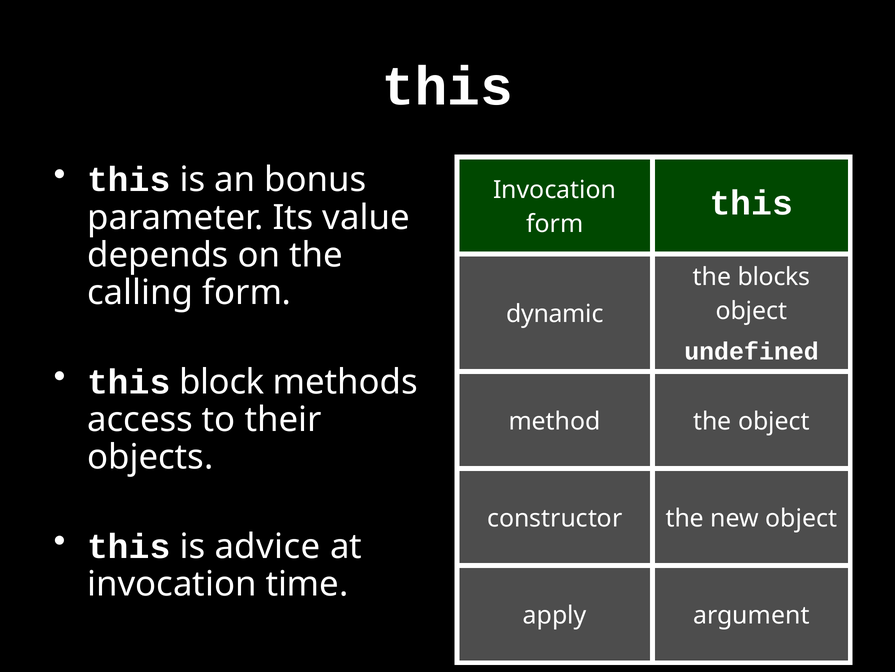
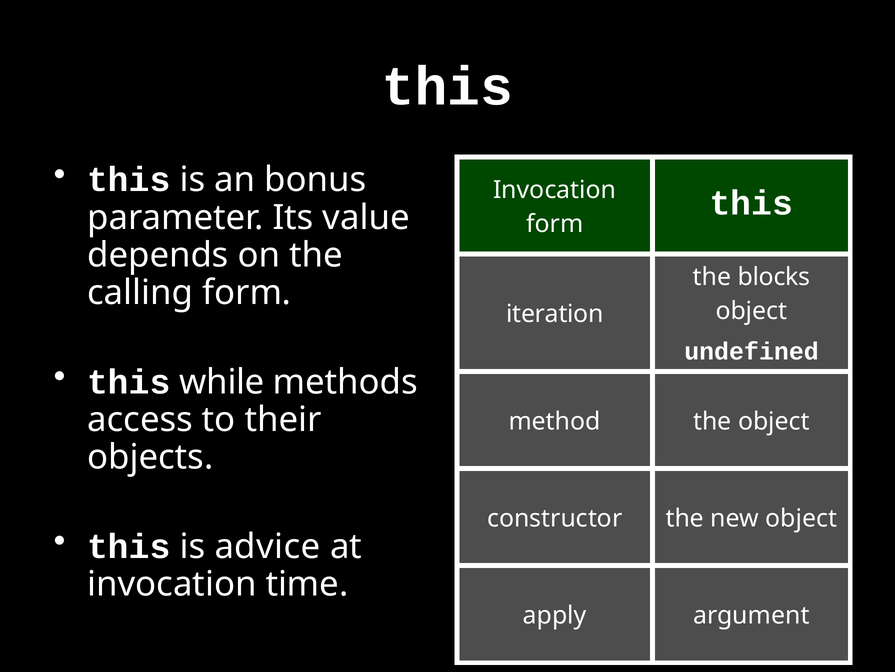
dynamic: dynamic -> iteration (555, 314)
block: block -> while (222, 382)
